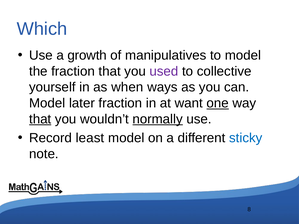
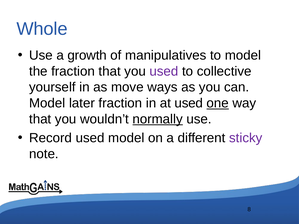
Which: Which -> Whole (42, 29)
when: when -> move (127, 87)
at want: want -> used (189, 103)
that underline: present -> none (40, 119)
Record least: least -> used (90, 138)
sticky colour: blue -> purple (246, 138)
